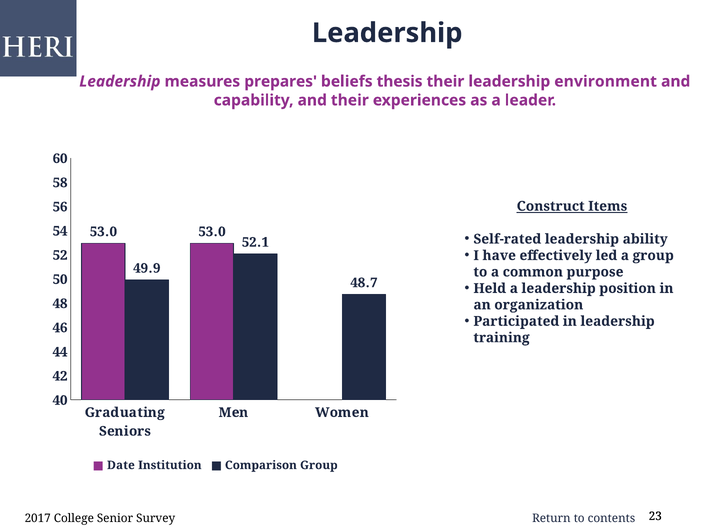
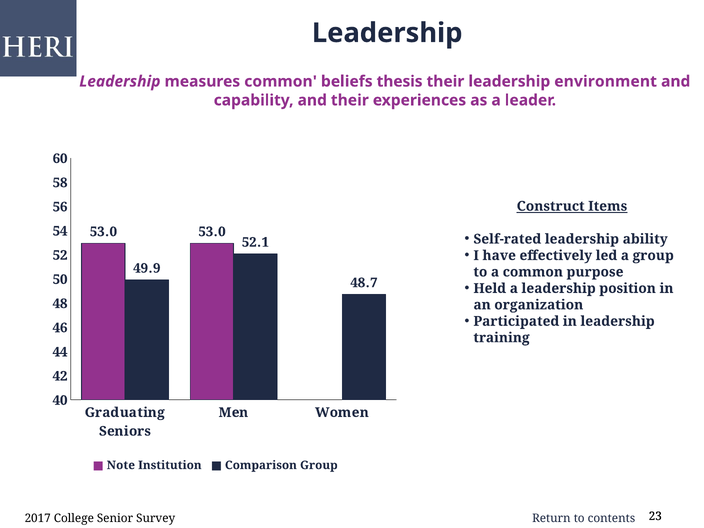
measures prepares: prepares -> common (281, 81)
Date: Date -> Note (121, 465)
